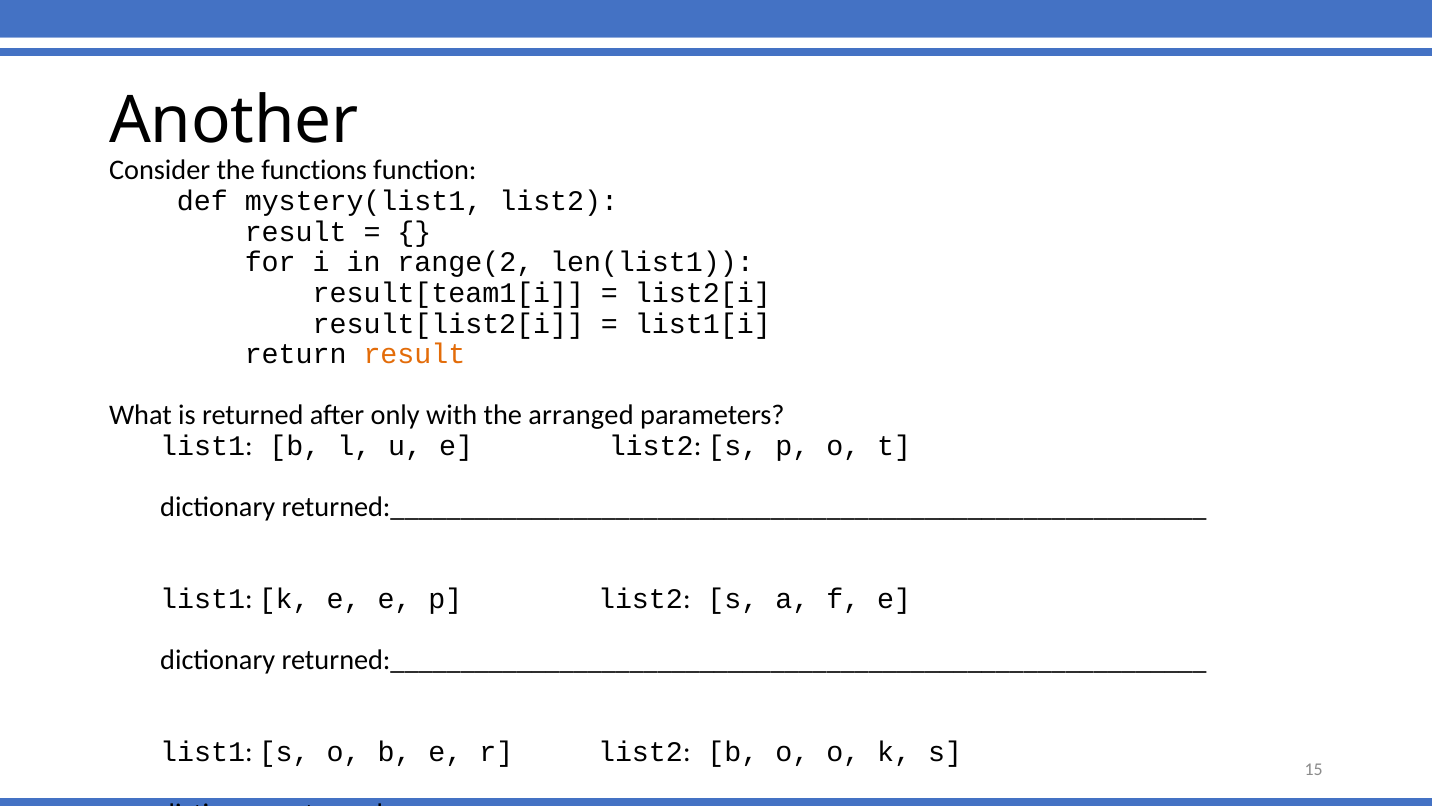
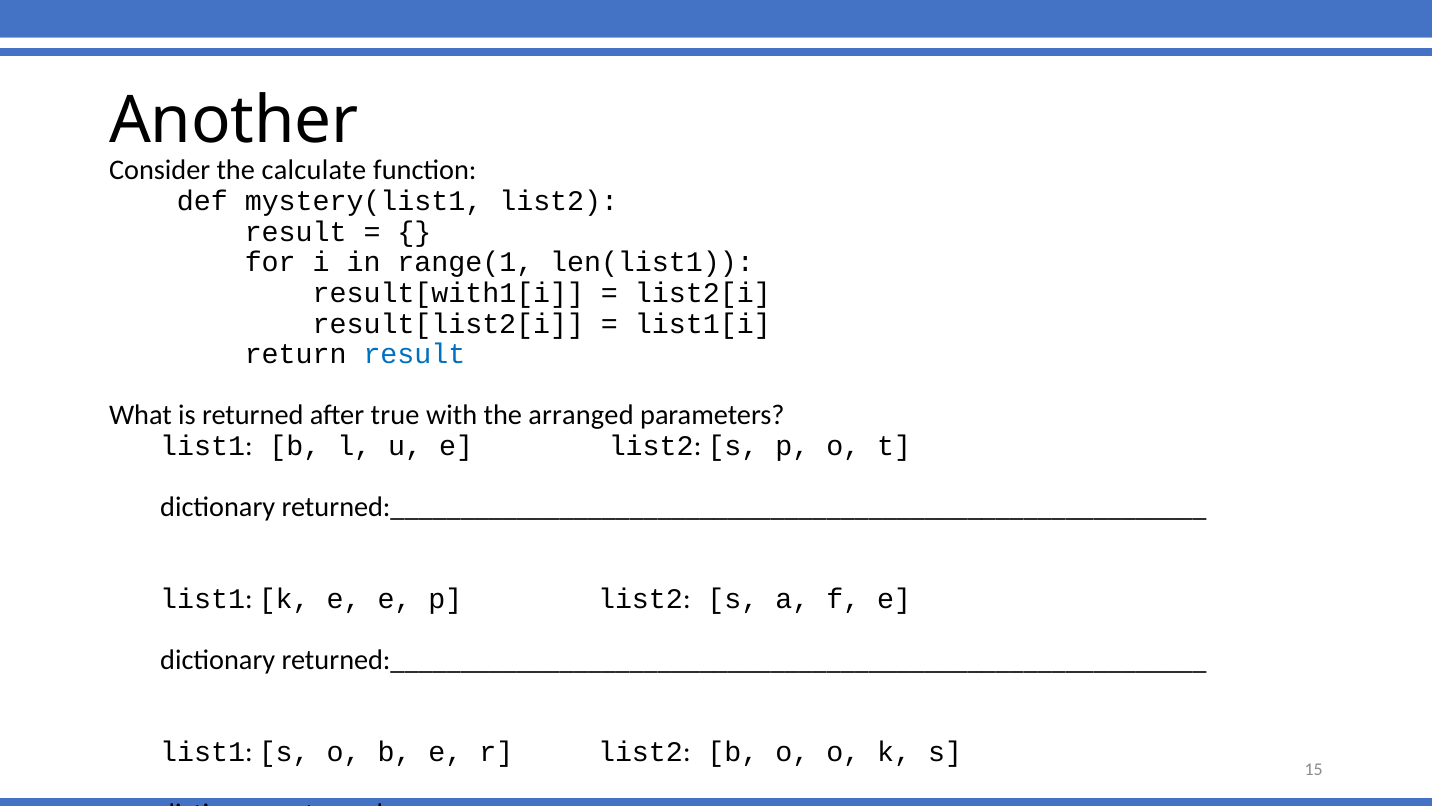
functions: functions -> calculate (314, 170)
range(2: range(2 -> range(1 (465, 262)
result[team1[i: result[team1[i -> result[with1[i (448, 293)
result colour: orange -> blue (414, 354)
only: only -> true (395, 415)
